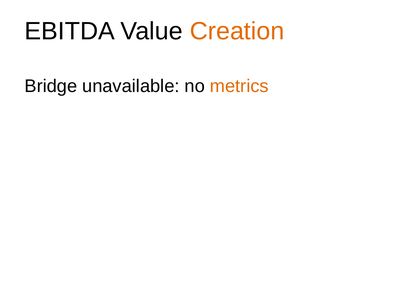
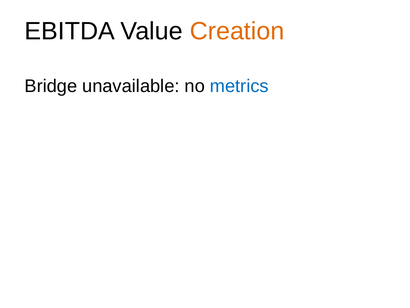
metrics colour: orange -> blue (239, 86)
